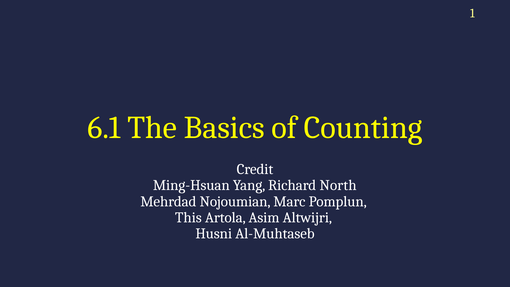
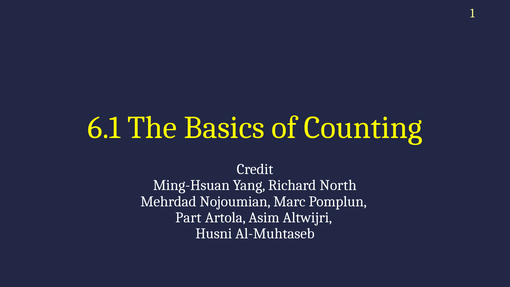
This: This -> Part (188, 217)
